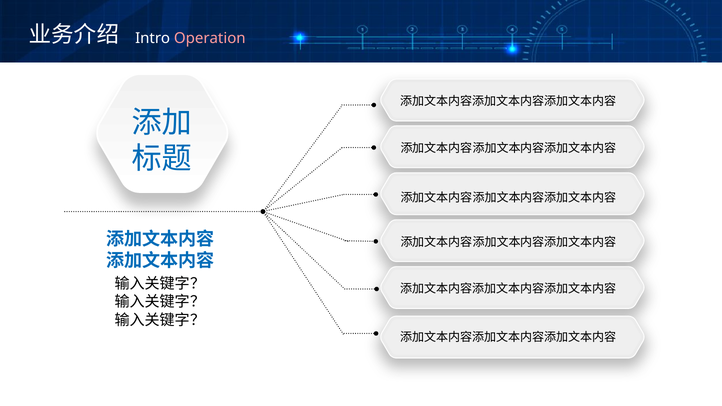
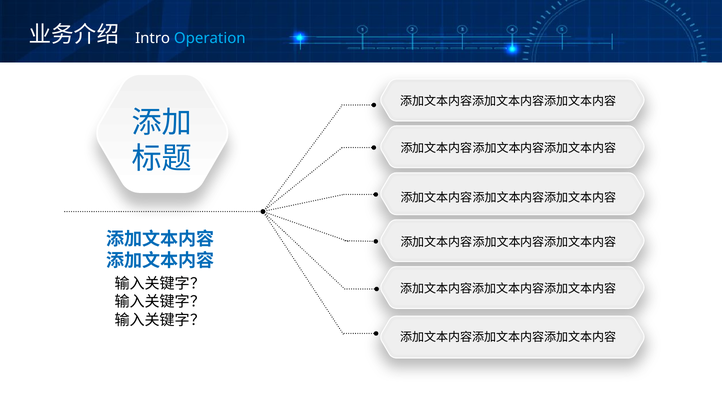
Operation colour: pink -> light blue (210, 38)
